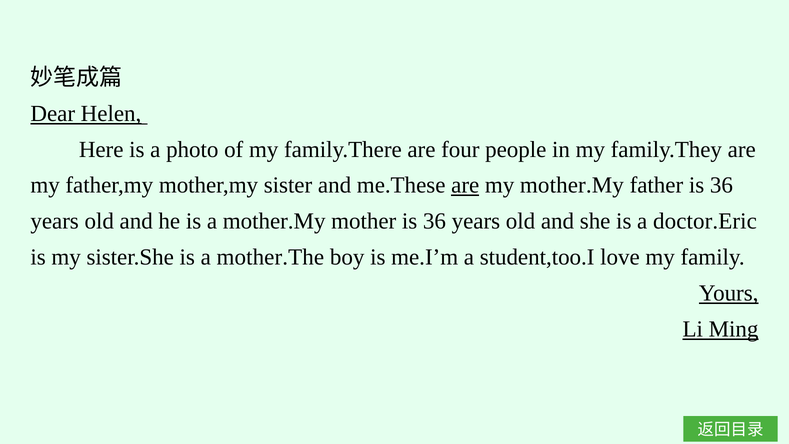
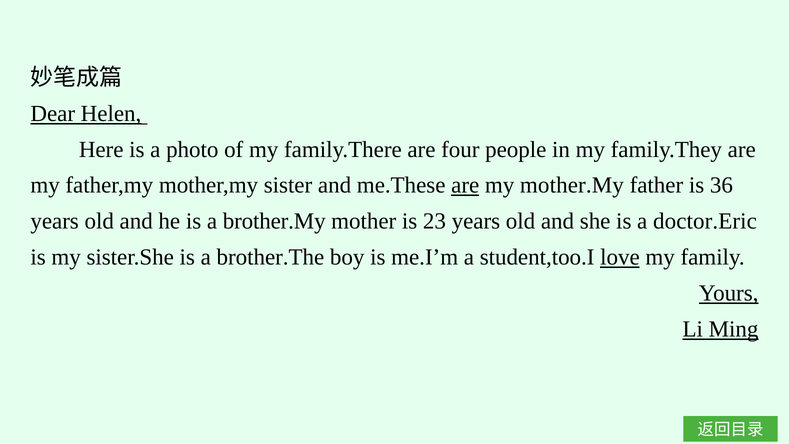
a mother.My: mother.My -> brother.My (274, 221)
mother is 36: 36 -> 23 (434, 221)
mother.The: mother.The -> brother.The (270, 257)
love underline: none -> present (620, 257)
